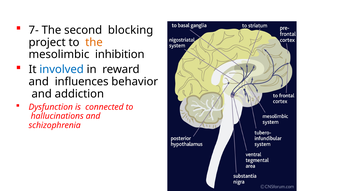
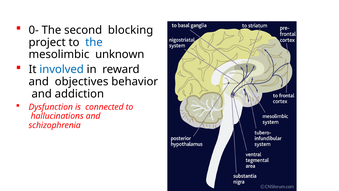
7-: 7- -> 0- (34, 30)
the colour: orange -> blue (94, 42)
inhibition: inhibition -> unknown (120, 54)
influences: influences -> objectives (82, 82)
